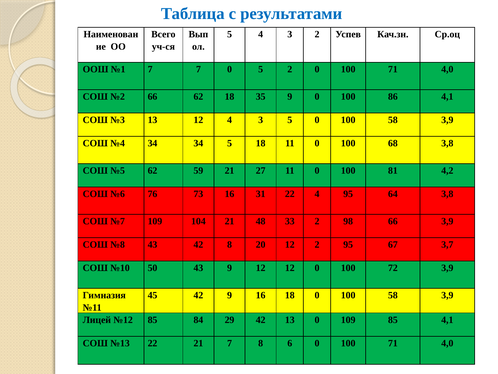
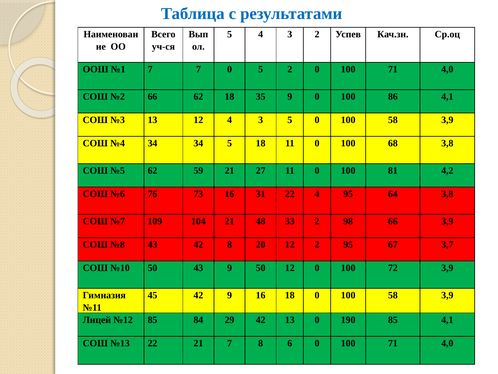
9 12: 12 -> 50 (261, 268)
0 109: 109 -> 190 (348, 319)
